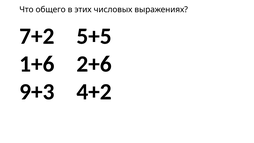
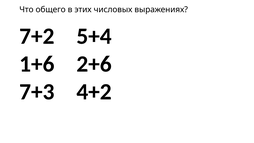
5+5: 5+5 -> 5+4 (94, 36)
9+3: 9+3 -> 7+3 (37, 92)
